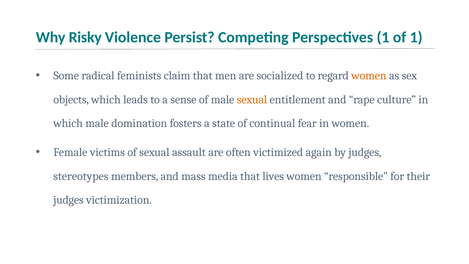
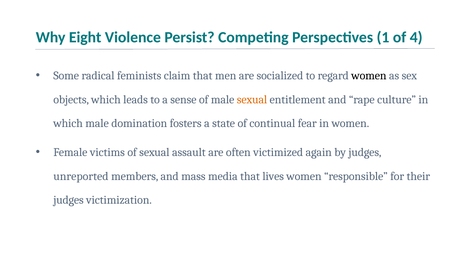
Risky: Risky -> Eight (85, 37)
of 1: 1 -> 4 (416, 37)
women colour: orange -> black (369, 76)
stereotypes: stereotypes -> unreported (81, 176)
